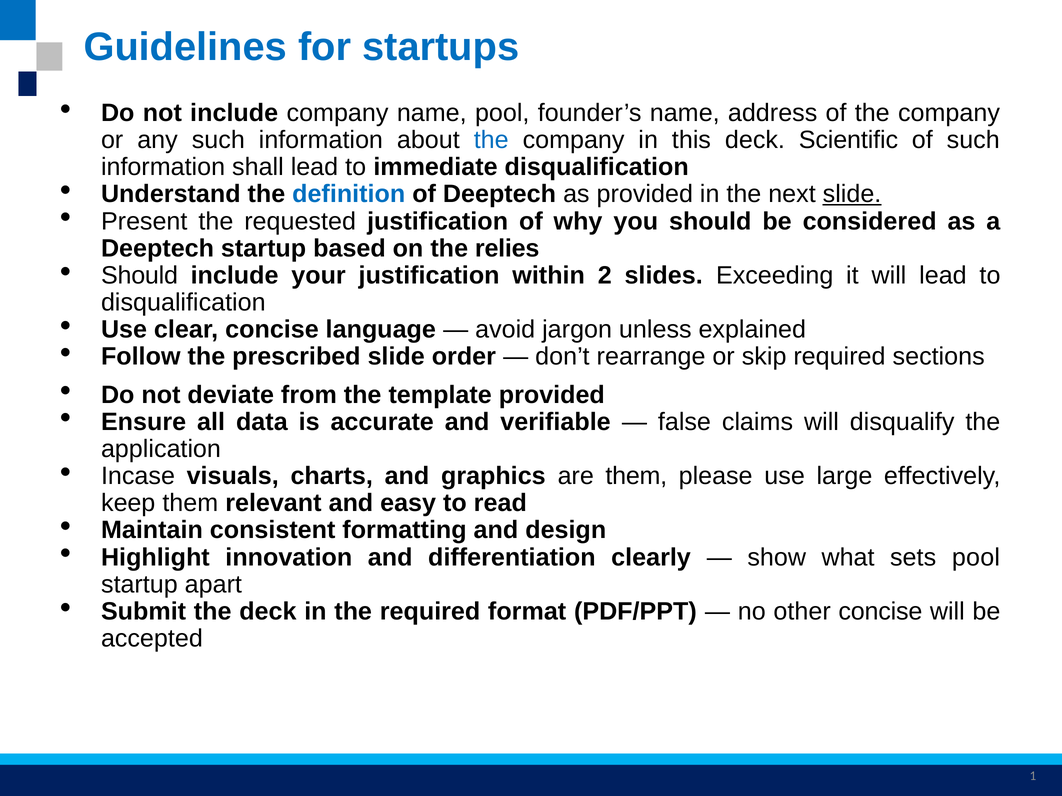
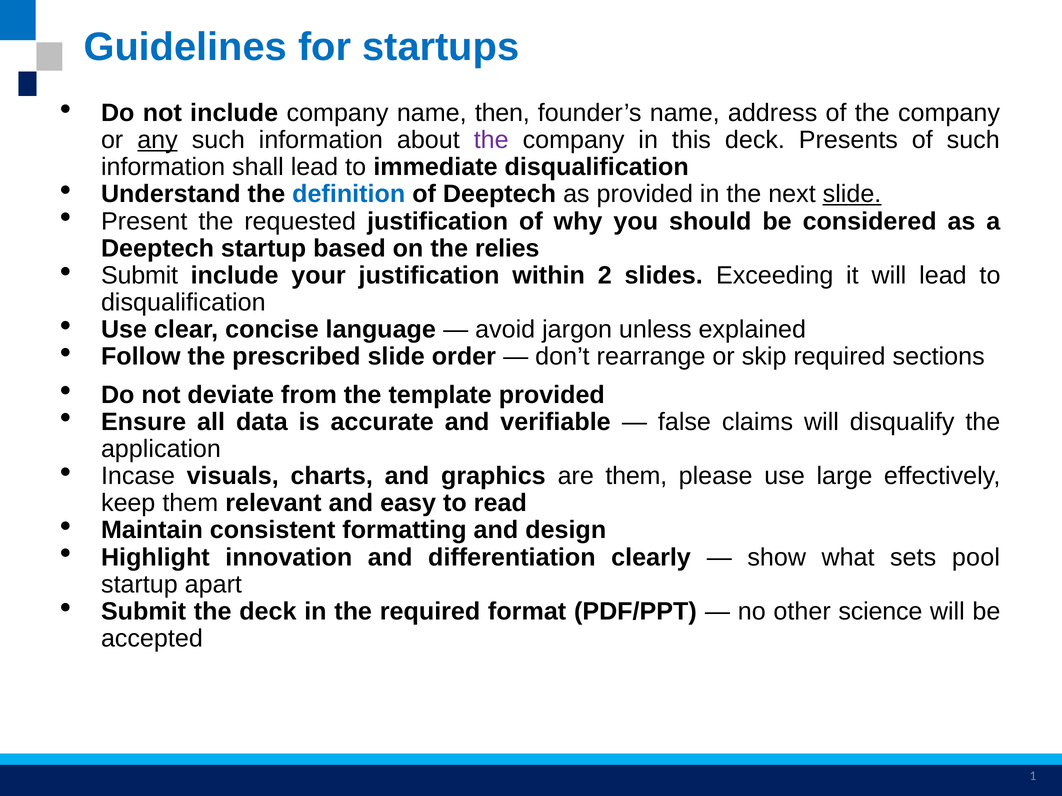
name pool: pool -> then (502, 113)
any underline: none -> present (157, 140)
the colour: blue -> purple (491, 140)
Scientific: Scientific -> Presents (848, 140)
Should: Should -> Submit (140, 276)
other concise: concise -> science (880, 612)
